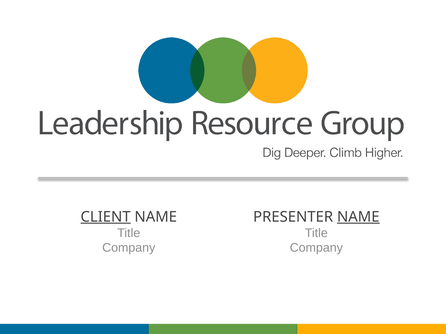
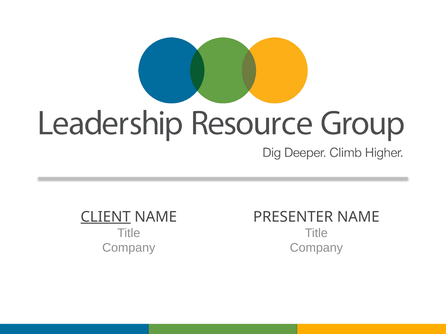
NAME underline: present -> none (358, 217)
